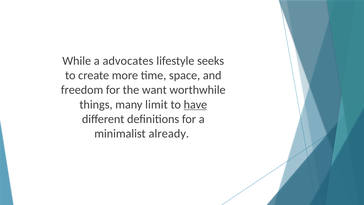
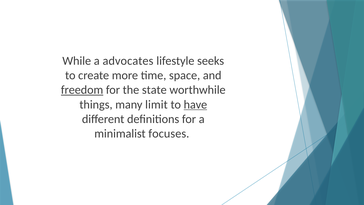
freedom underline: none -> present (82, 90)
want: want -> state (154, 90)
already: already -> focuses (169, 134)
